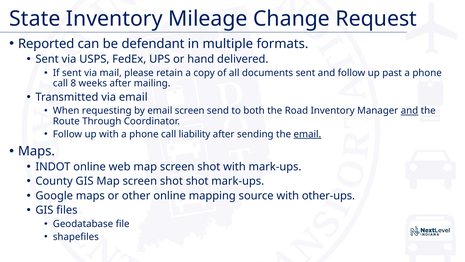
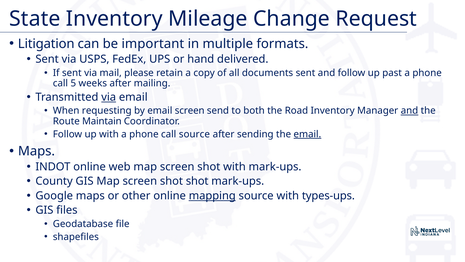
Reported: Reported -> Litigation (46, 44)
defendant: defendant -> important (153, 44)
8: 8 -> 5 (73, 83)
via underline: none -> present (109, 97)
Through: Through -> Maintain (102, 121)
call liability: liability -> source (194, 134)
mapping underline: none -> present (212, 195)
other-ups: other-ups -> types-ups (328, 195)
